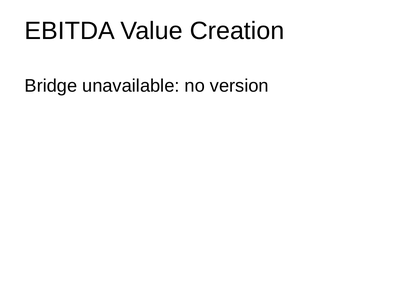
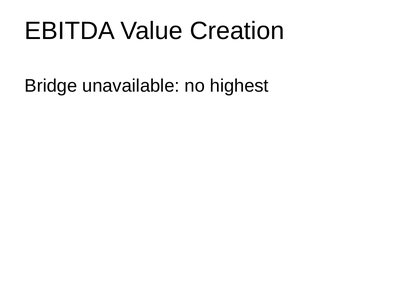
version: version -> highest (239, 86)
